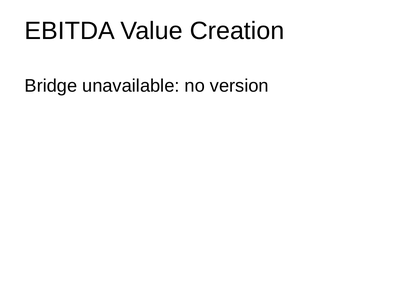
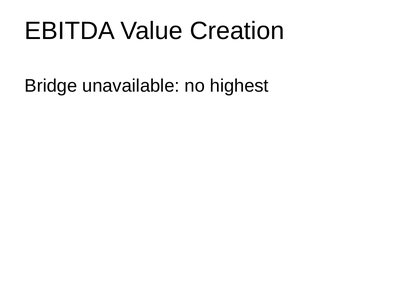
version: version -> highest (239, 86)
